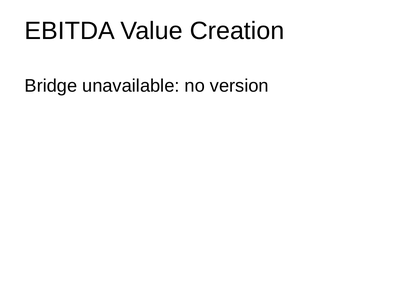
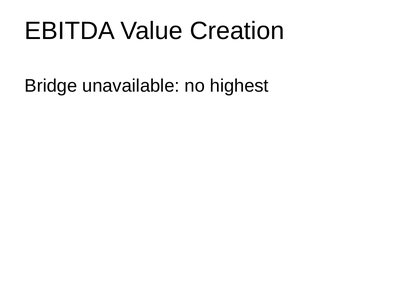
version: version -> highest (239, 86)
